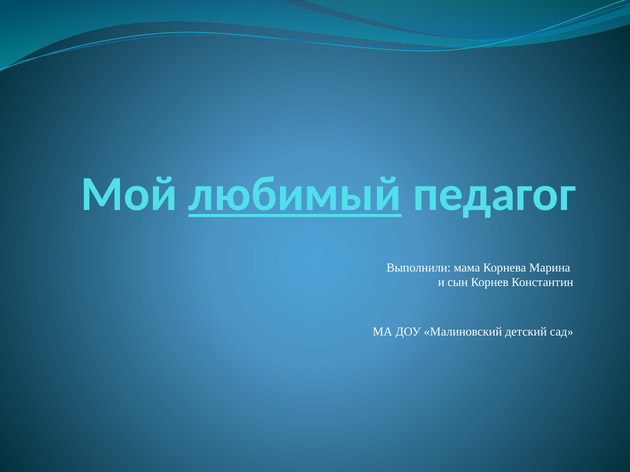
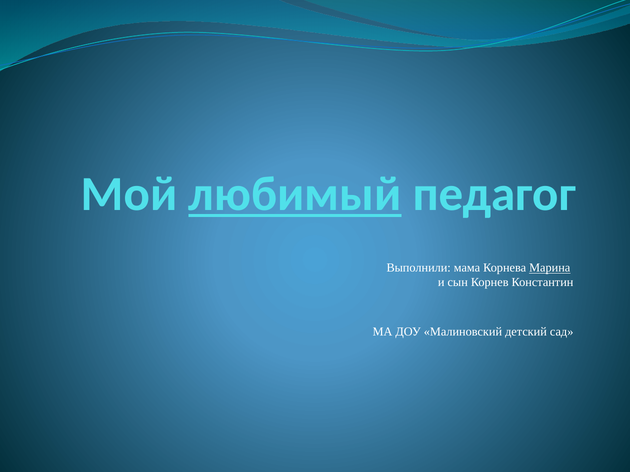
Марина underline: none -> present (550, 268)
